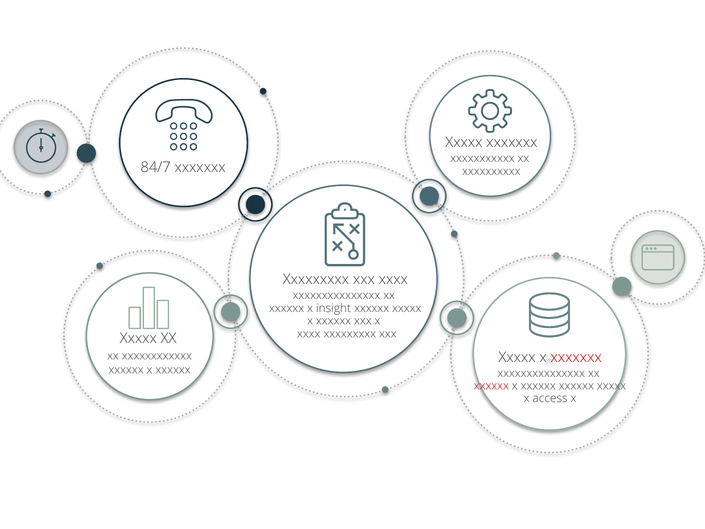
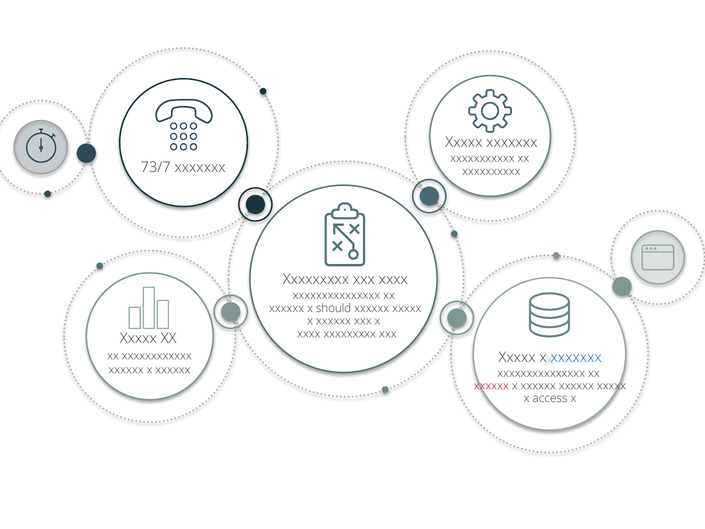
84/7: 84/7 -> 73/7 (156, 168)
insight: insight -> should (334, 308)
xxxxxxx colour: red -> blue (576, 357)
